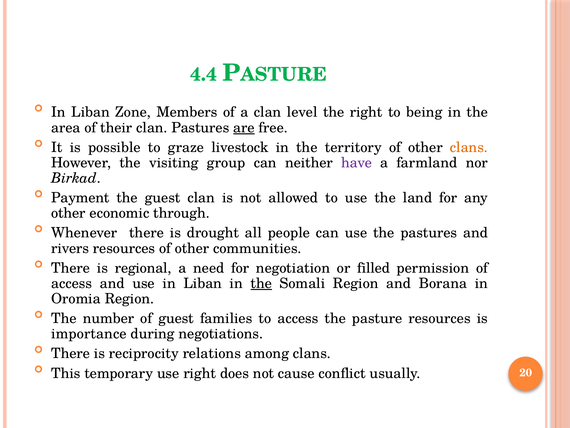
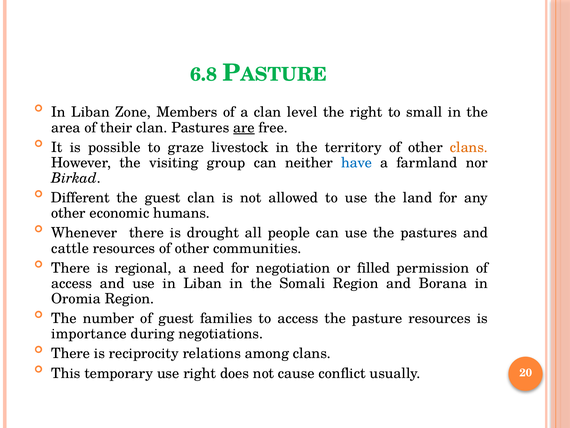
4.4: 4.4 -> 6.8 (204, 75)
being: being -> small (424, 112)
have colour: purple -> blue (357, 163)
Payment: Payment -> Different (80, 198)
through: through -> humans (182, 213)
rivers: rivers -> cattle (70, 248)
the underline: present -> none (261, 283)
